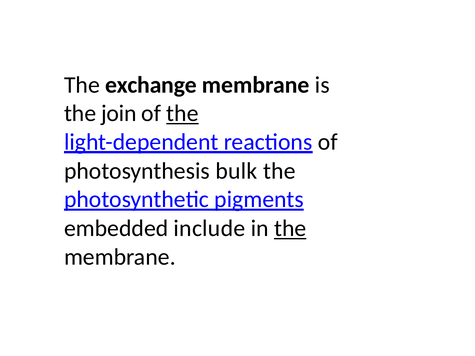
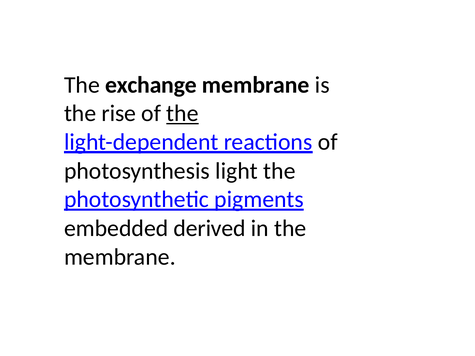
join: join -> rise (119, 114)
bulk: bulk -> light (237, 171)
include: include -> derived (210, 229)
the underline: present -> none (290, 229)
